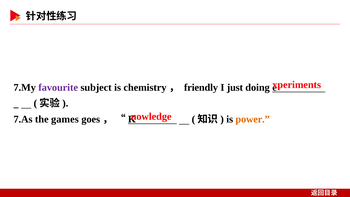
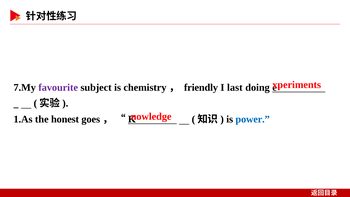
just: just -> last (235, 87)
7.As: 7.As -> 1.As (23, 119)
games: games -> honest (65, 119)
power colour: orange -> blue (253, 119)
